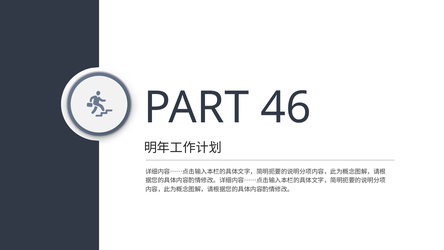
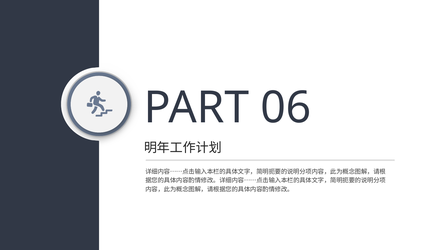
46: 46 -> 06 (286, 108)
